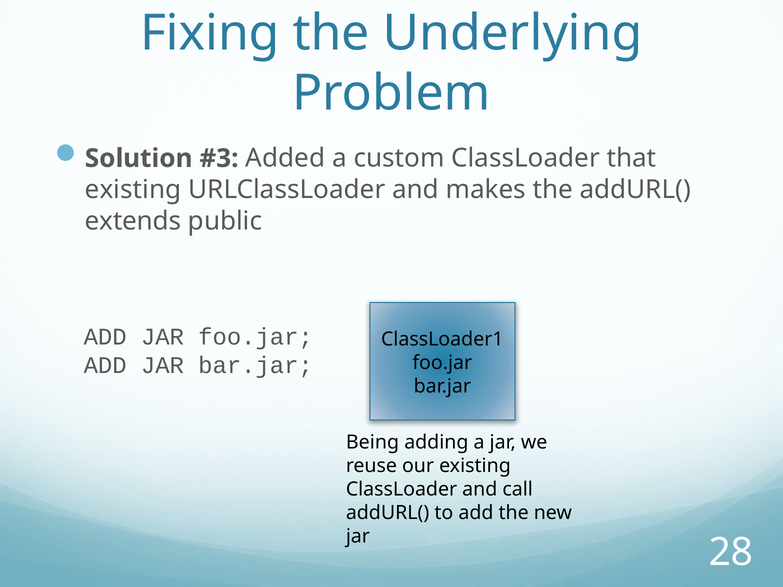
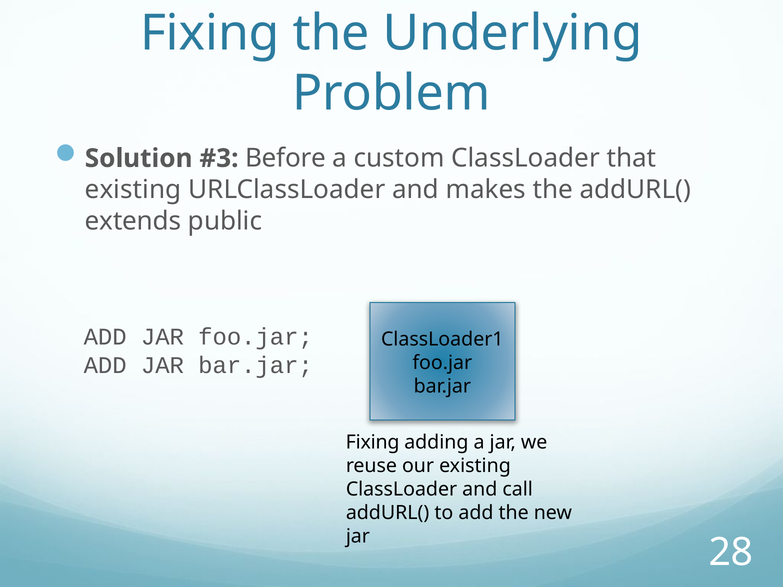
Added: Added -> Before (286, 158)
Being: Being -> Fixing (373, 443)
